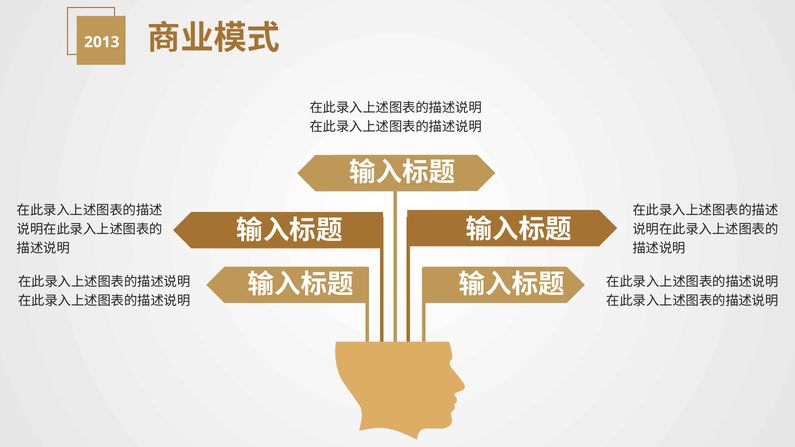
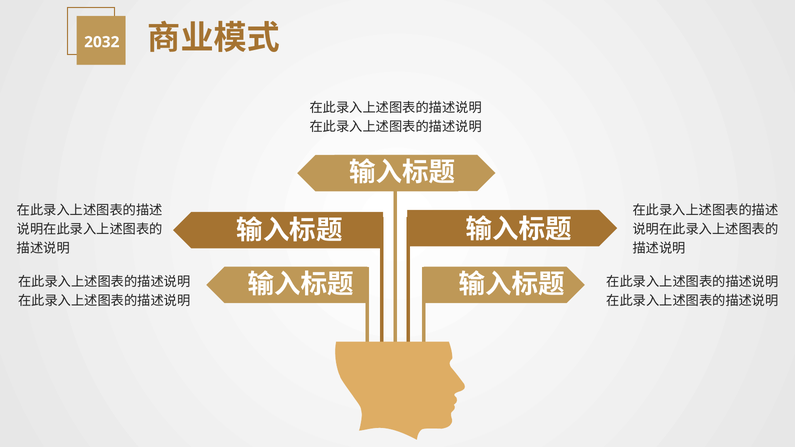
2013: 2013 -> 2032 (102, 42)
